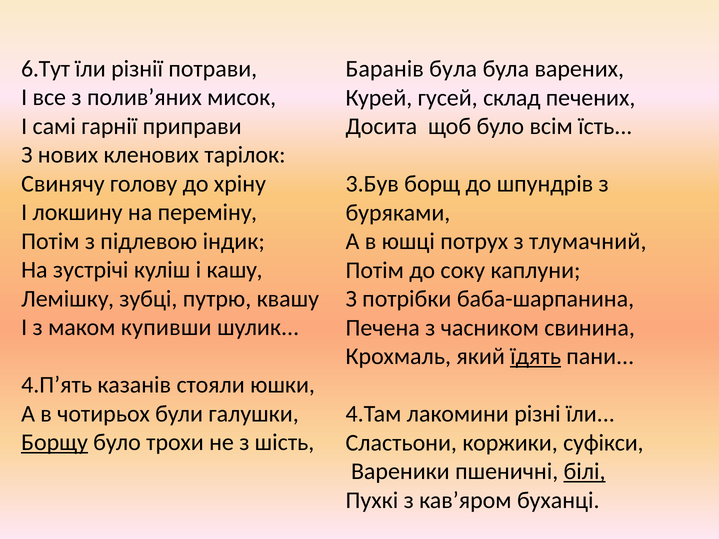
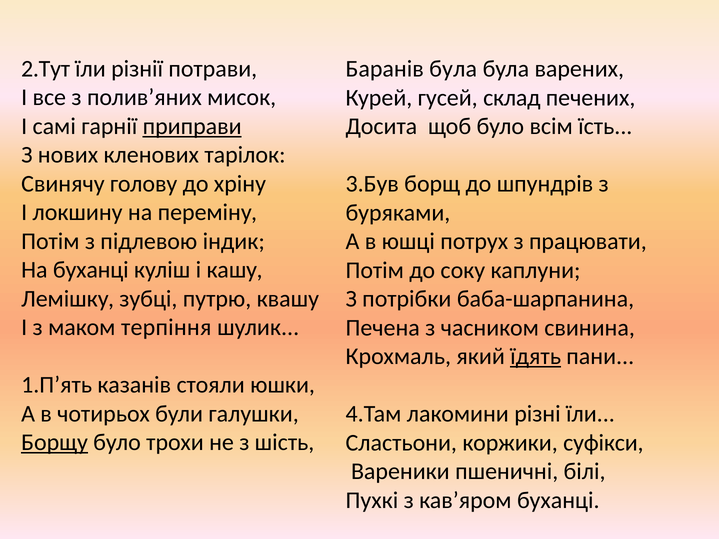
6.Тут: 6.Тут -> 2.Тут (46, 69)
приправи underline: none -> present (192, 126)
тлумачний: тлумачний -> працювати (588, 242)
На зустрічі: зустрічі -> буханці (91, 270)
купивши: купивши -> терпіння (166, 328)
4.П’ять: 4.П’ять -> 1.П’ять (57, 385)
білі underline: present -> none (585, 472)
